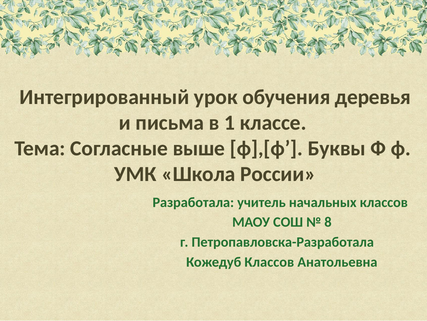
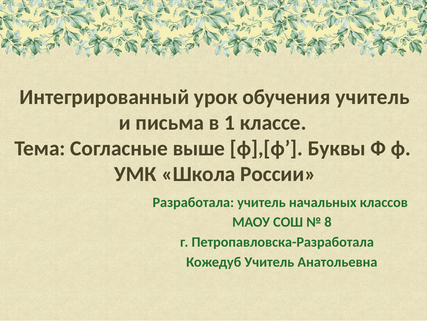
обучения деревья: деревья -> учитель (373, 97)
Кожедуб Классов: Классов -> Учитель (269, 262)
